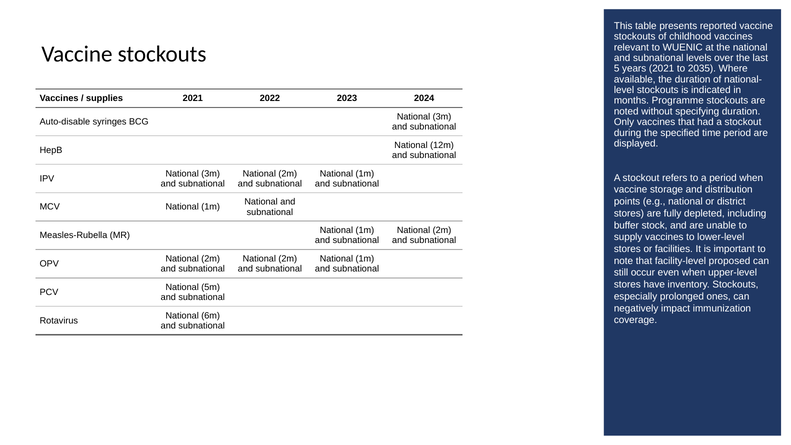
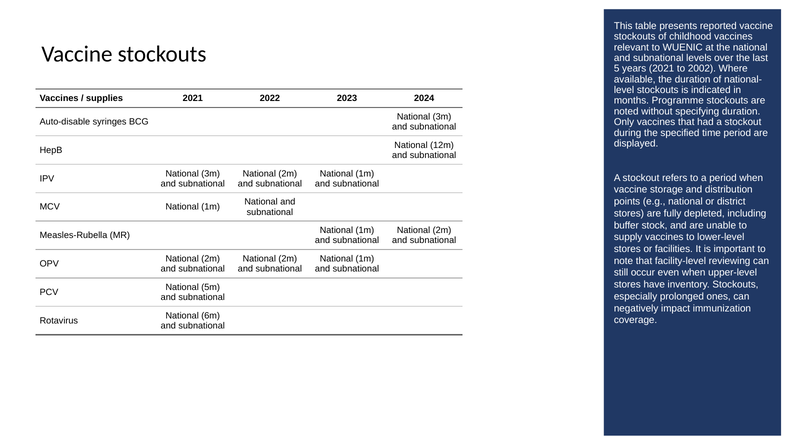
2035: 2035 -> 2002 (702, 69)
proposed: proposed -> reviewing (730, 261)
